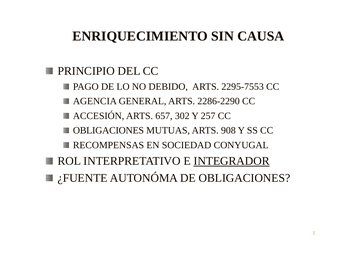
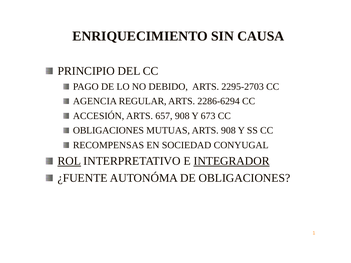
2295-7553: 2295-7553 -> 2295-2703 (243, 87)
GENERAL: GENERAL -> REGULAR (143, 101)
2286-2290: 2286-2290 -> 2286-6294 (219, 101)
657 302: 302 -> 908 (182, 116)
257: 257 -> 673 (208, 116)
ROL underline: none -> present (69, 161)
